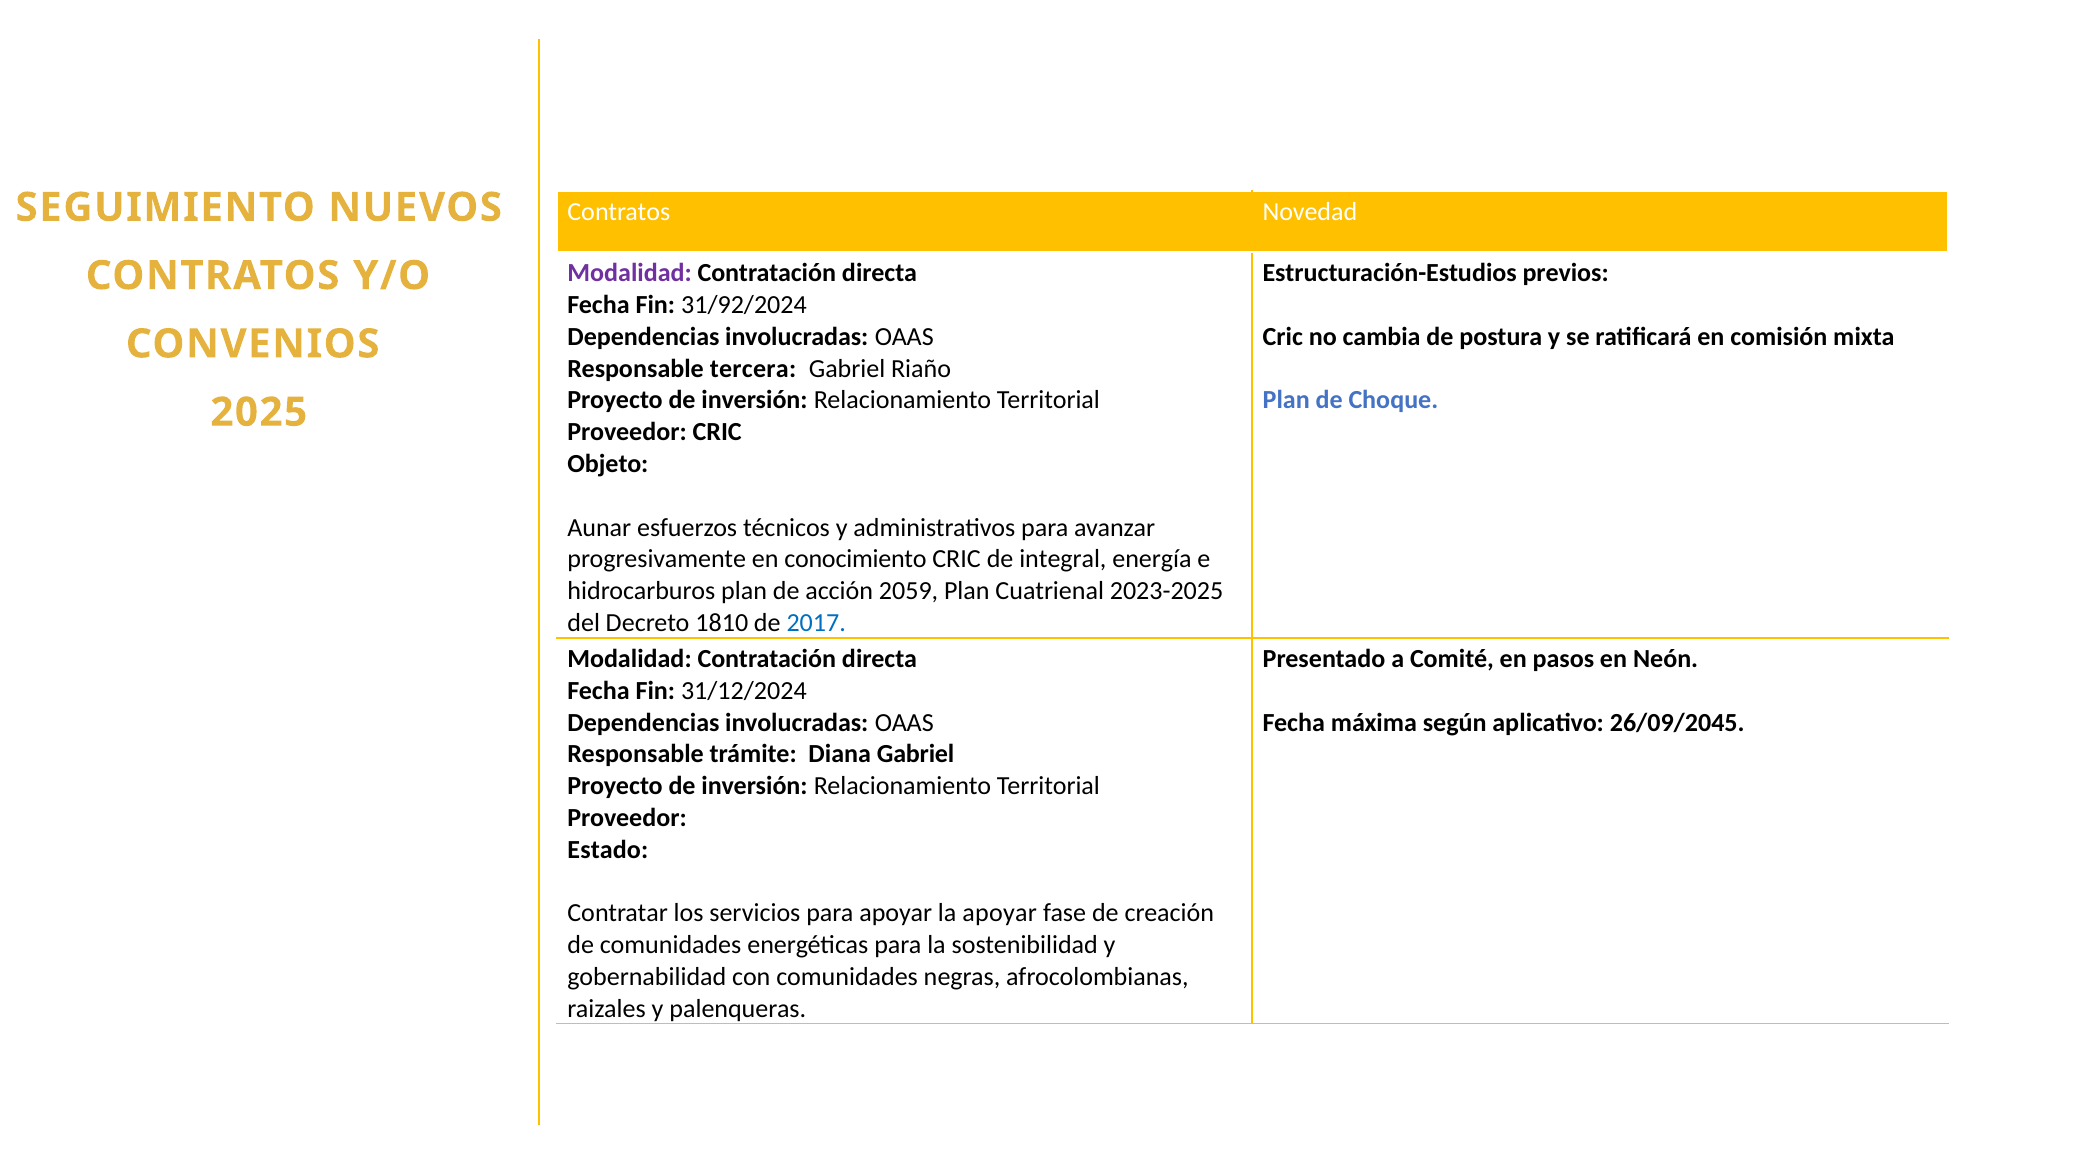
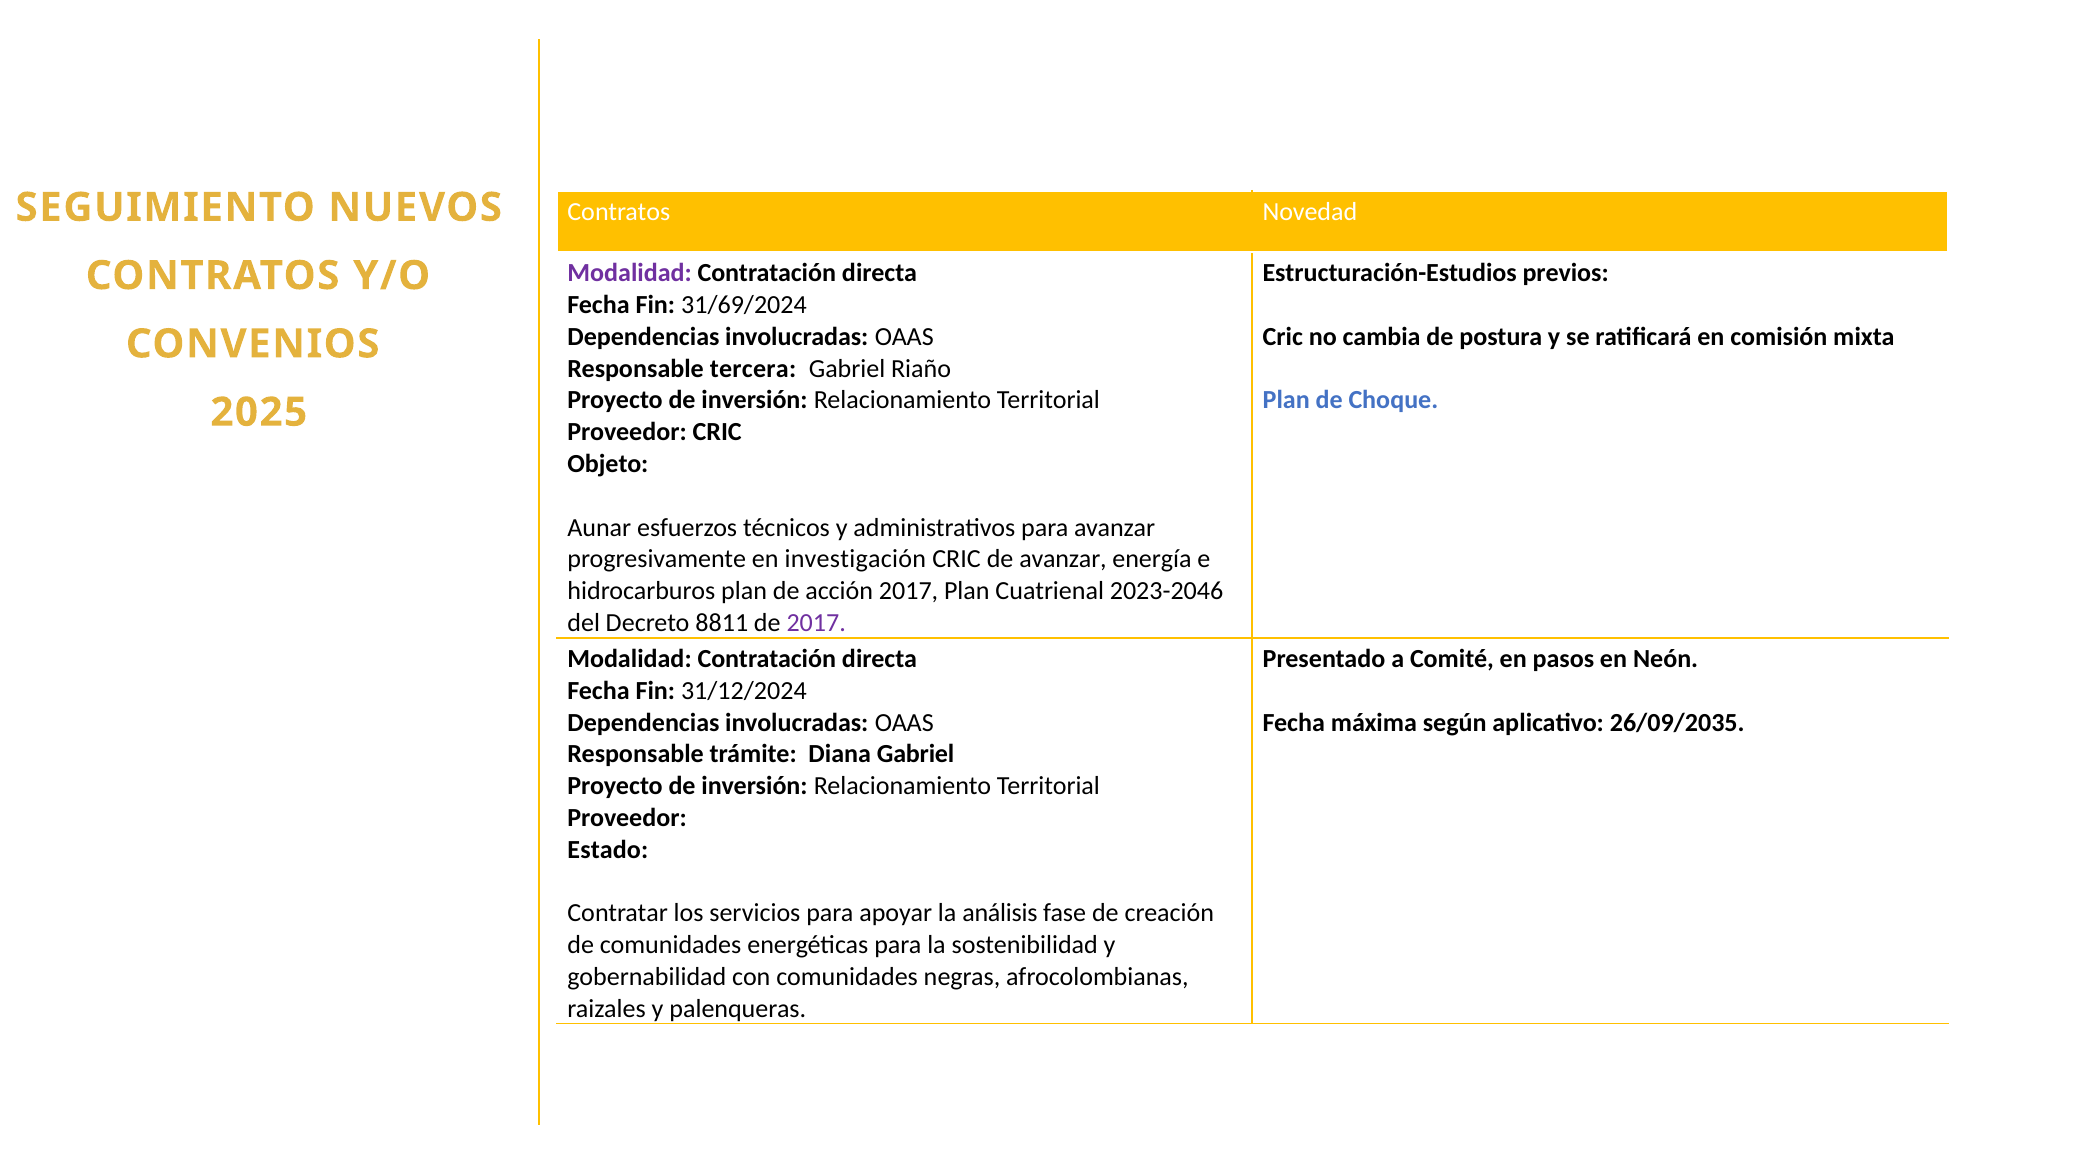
31/92/2024: 31/92/2024 -> 31/69/2024 (744, 305)
conocimiento: conocimiento -> investigación (855, 559)
de integral: integral -> avanzar (1063, 559)
acción 2059: 2059 -> 2017 (909, 591)
2023-2025: 2023-2025 -> 2023-2046 (1167, 591)
1810: 1810 -> 8811 (722, 623)
2017 colour: blue -> purple (816, 623)
26/09/2045: 26/09/2045 -> 26/09/2035 (1677, 723)
la apoyar: apoyar -> análisis (1000, 913)
